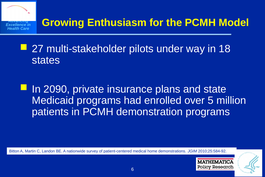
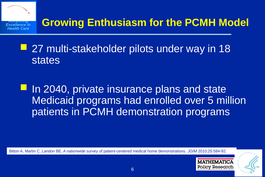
2090: 2090 -> 2040 (57, 89)
